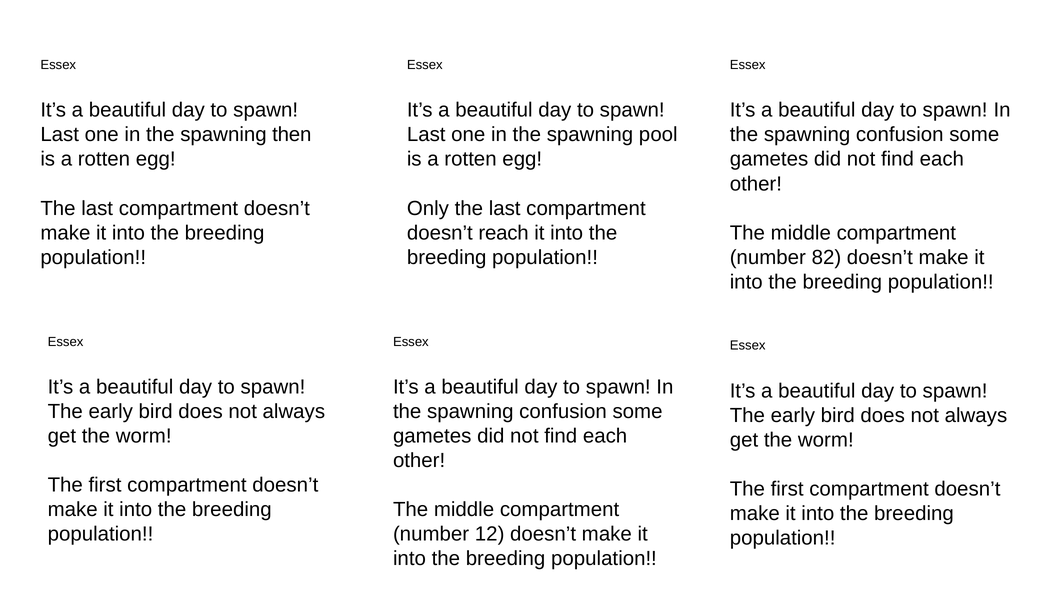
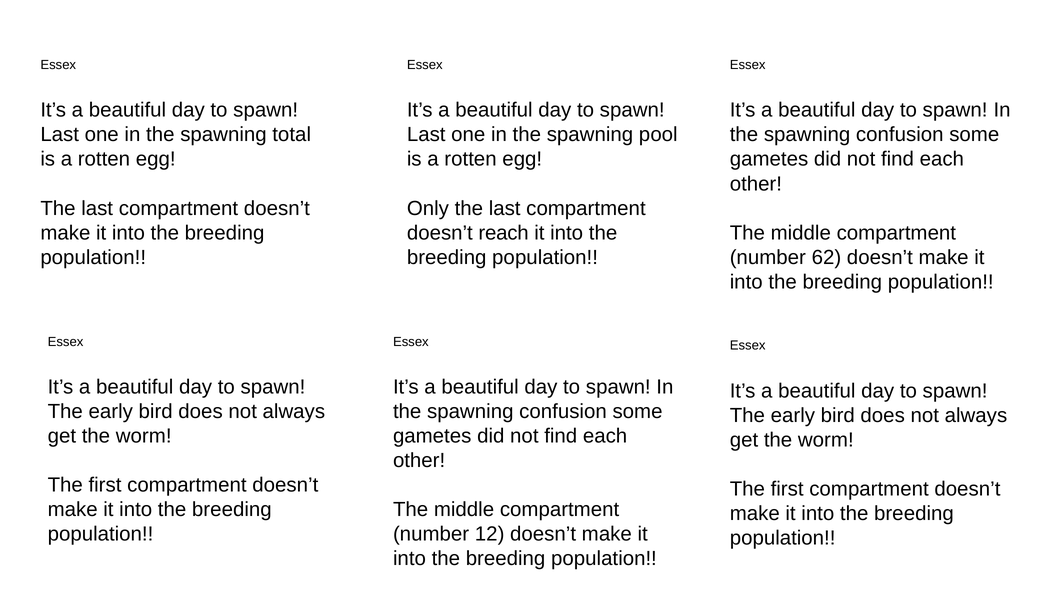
then: then -> total (292, 135)
82: 82 -> 62 (826, 257)
